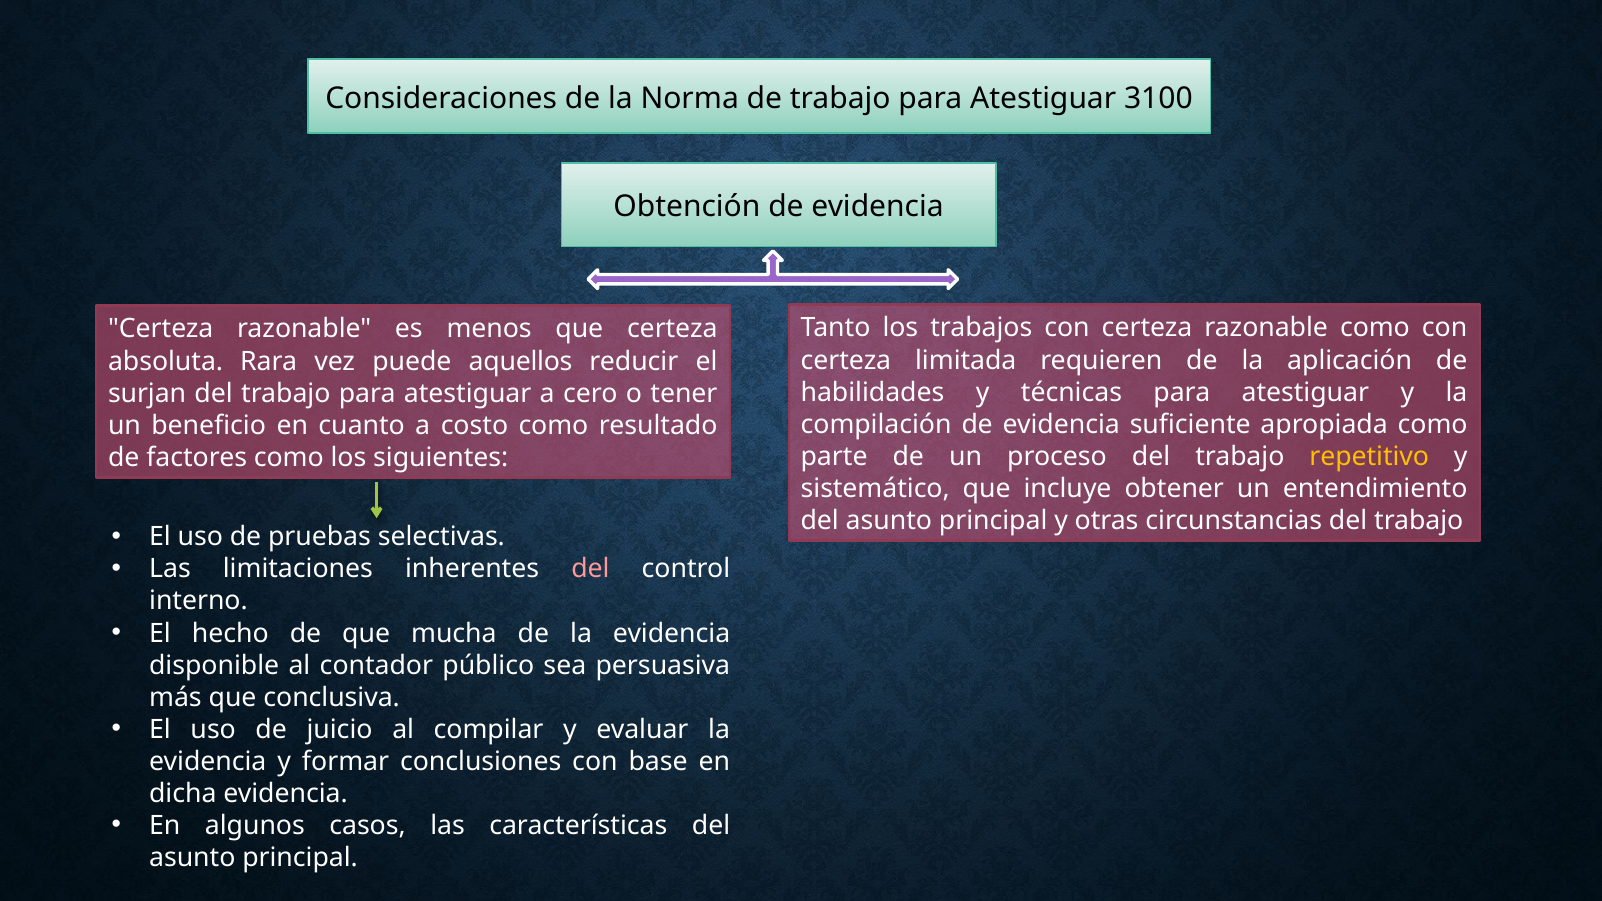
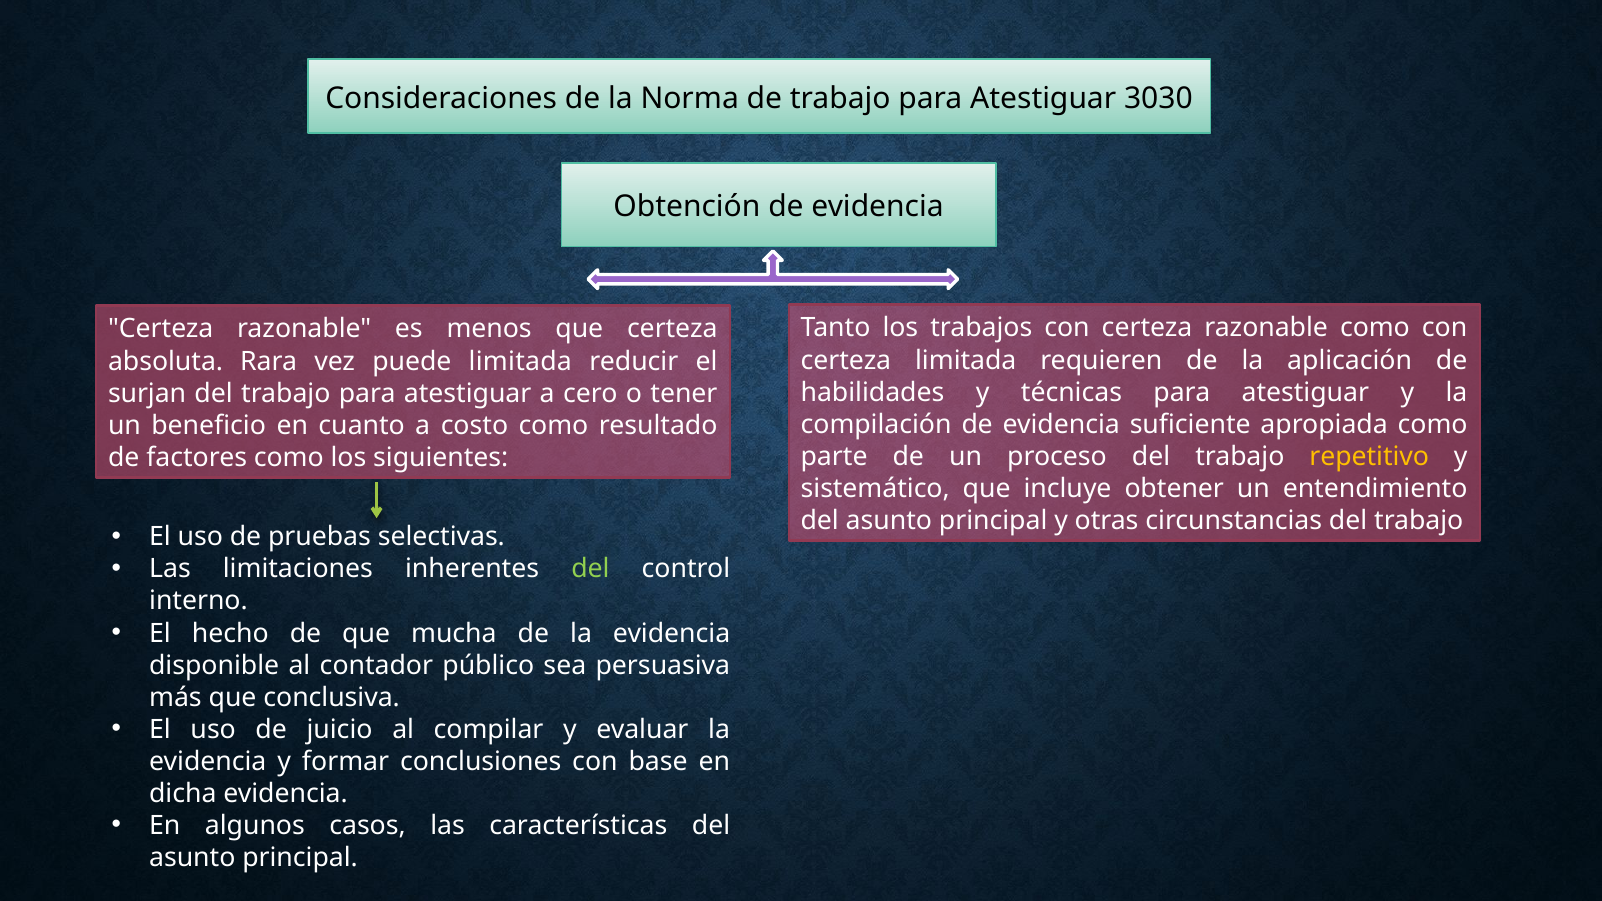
3100: 3100 -> 3030 (1158, 98)
puede aquellos: aquellos -> limitada (520, 361)
del colour: pink -> light green (590, 569)
